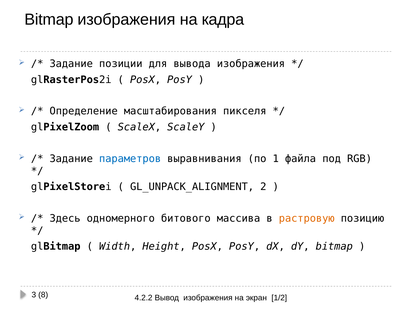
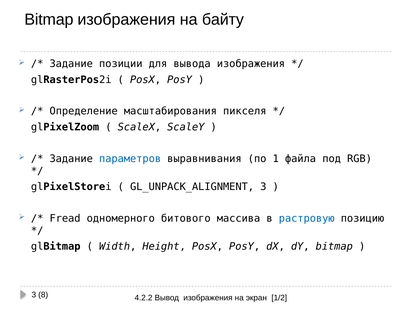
кадра: кадра -> байту (223, 20)
GL_UNPACK_ALIGNMENT 2: 2 -> 3 (263, 187)
Здесь: Здесь -> Fread (65, 218)
растровую colour: orange -> blue (307, 218)
